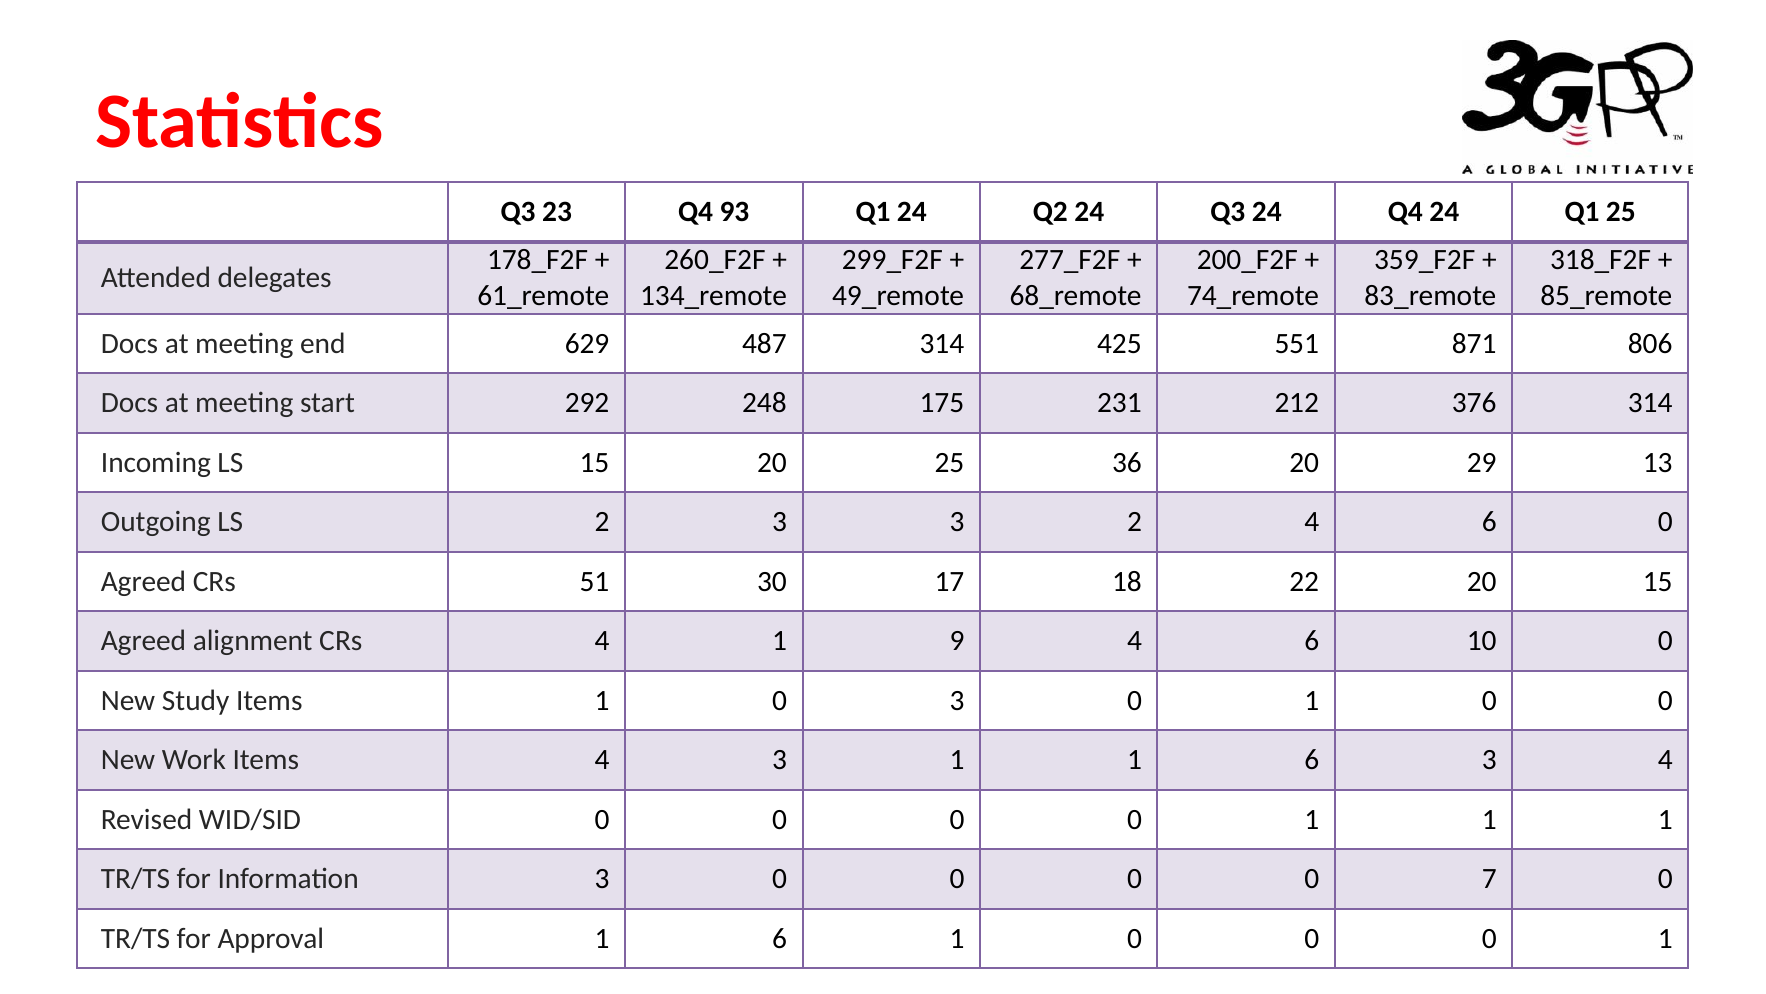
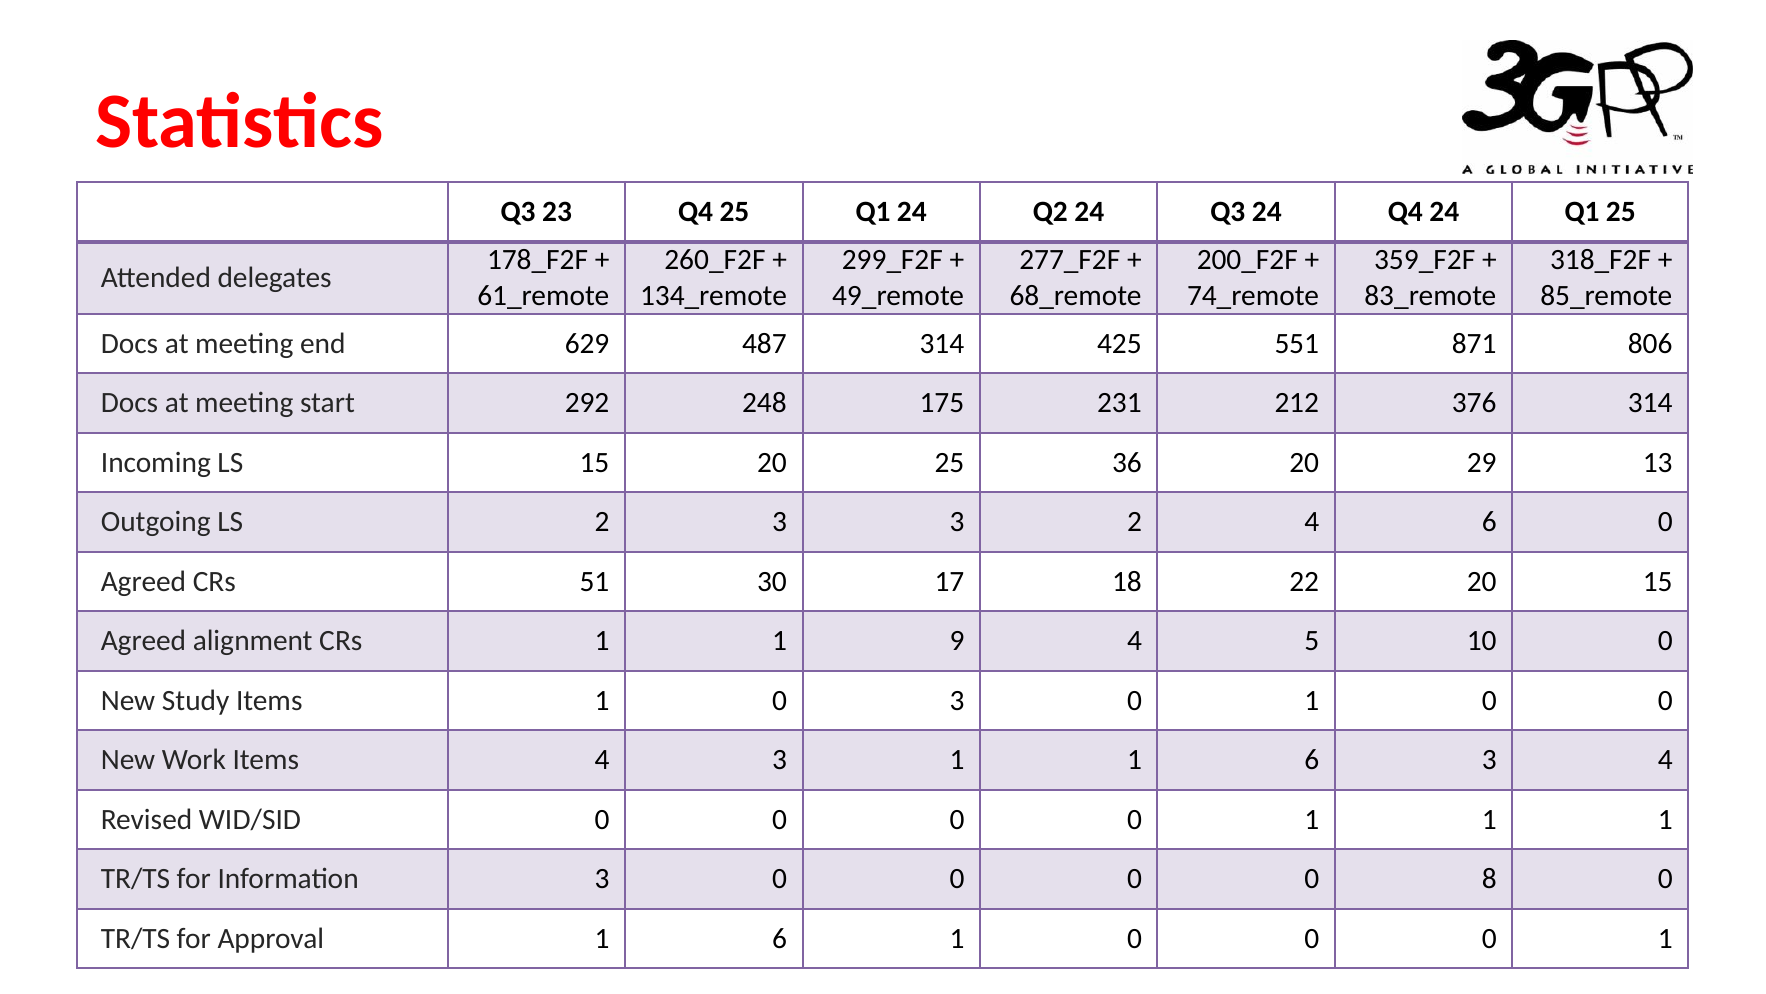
Q4 93: 93 -> 25 (734, 212)
CRs 4: 4 -> 1 (602, 641)
9 4 6: 6 -> 5 (1312, 641)
0 7: 7 -> 8 (1489, 879)
